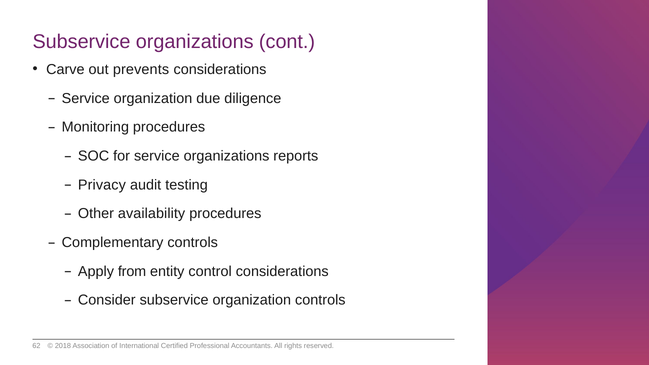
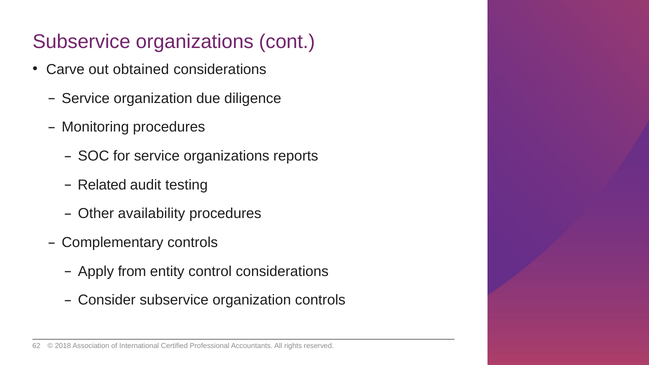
prevents: prevents -> obtained (141, 70)
Privacy: Privacy -> Related (102, 185)
